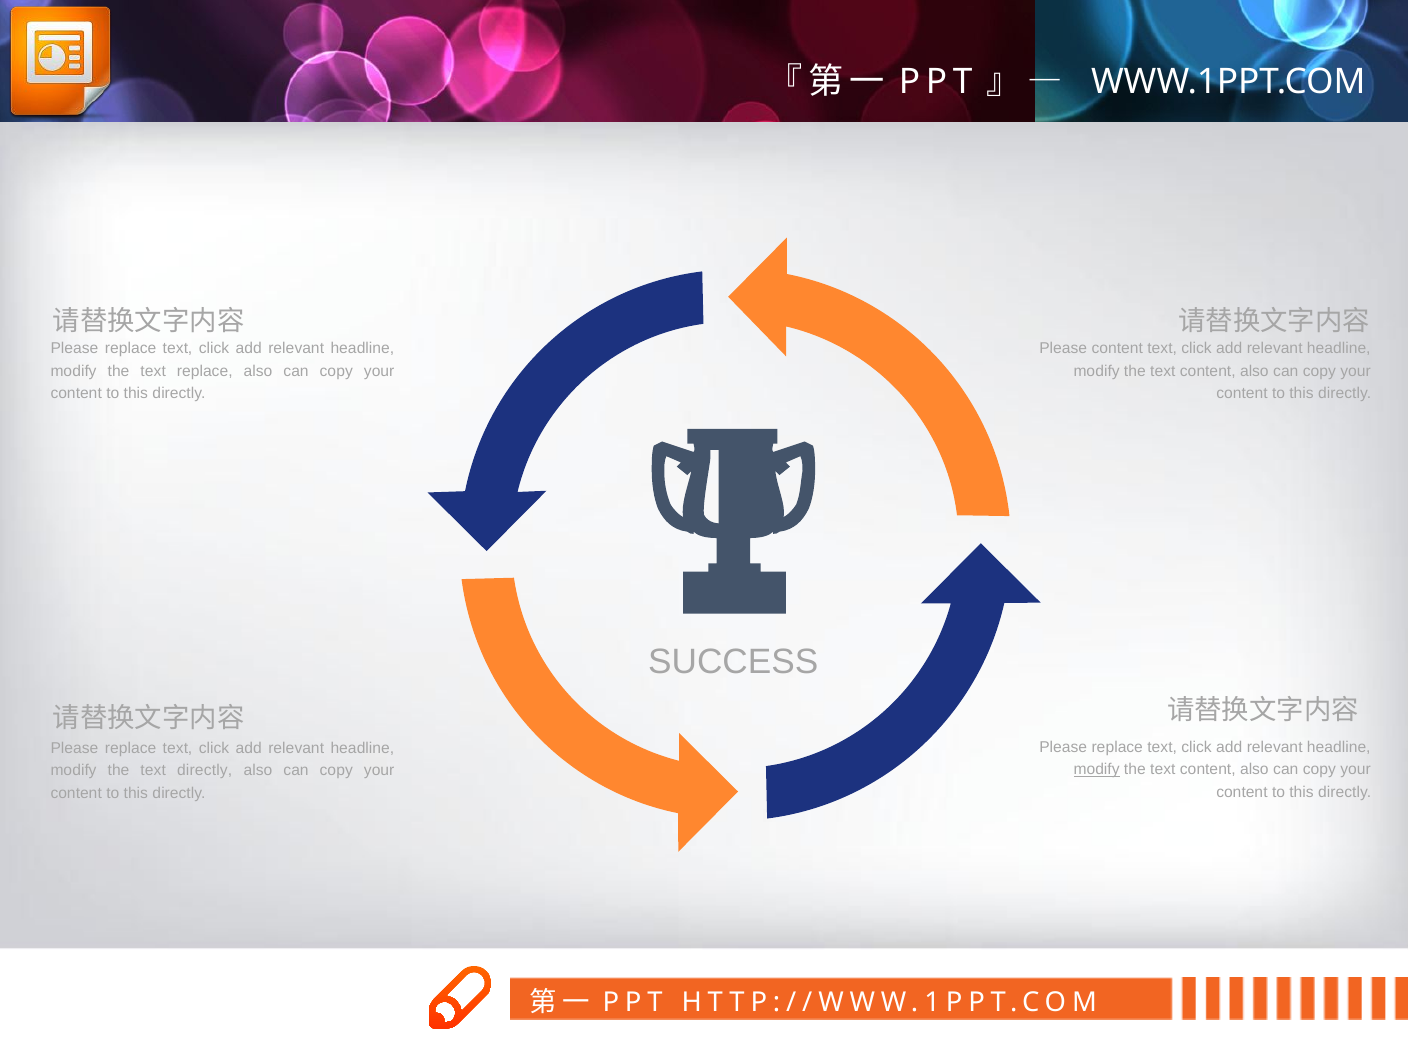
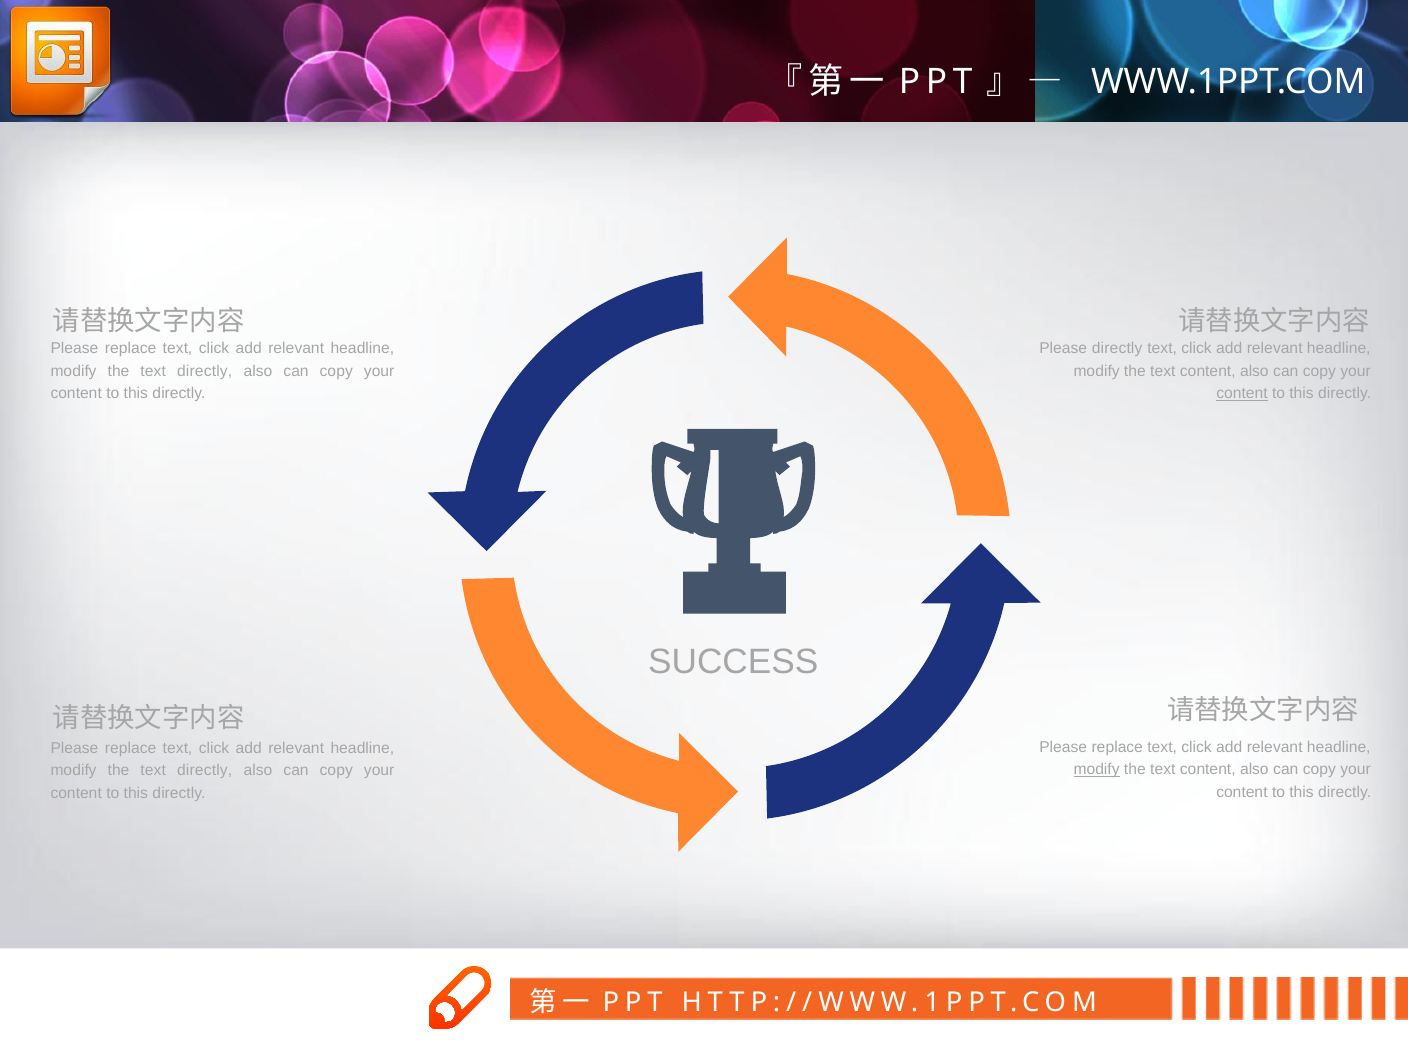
Please content: content -> directly (1117, 348)
replace: replace -> directly (205, 371)
content underline: none -> present (1242, 393)
